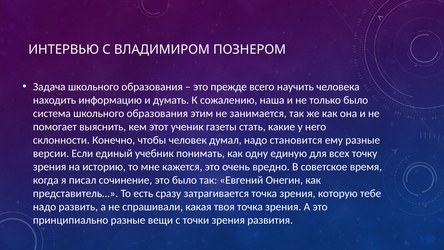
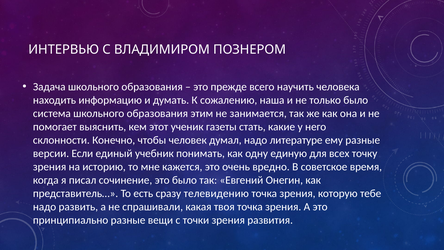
становится: становится -> литературе (296, 140)
затрагивается: затрагивается -> телевидению (216, 193)
